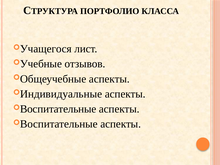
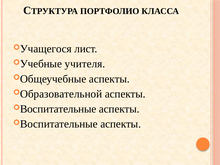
отзывов: отзывов -> учителя (85, 64)
Индивидуальные: Индивидуальные -> Образовательной (61, 94)
